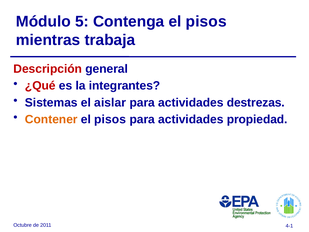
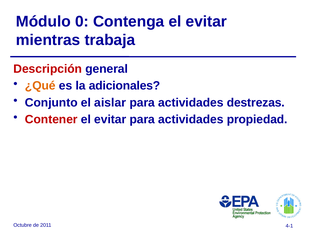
5: 5 -> 0 (82, 21)
Contenga el pisos: pisos -> evitar (206, 21)
¿Qué colour: red -> orange (40, 86)
integrantes: integrantes -> adicionales (125, 86)
Sistemas: Sistemas -> Conjunto (51, 102)
Contener colour: orange -> red (51, 119)
pisos: pisos -> evitar (110, 119)
